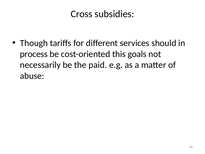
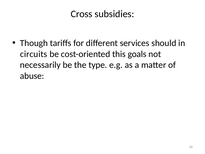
process: process -> circuits (34, 54)
paid: paid -> type (98, 65)
